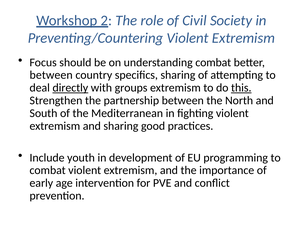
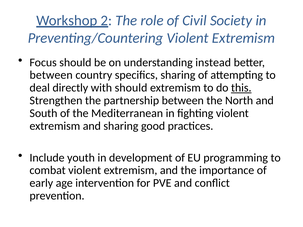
understanding combat: combat -> instead (213, 62)
directly underline: present -> none (70, 88)
with groups: groups -> should (131, 88)
